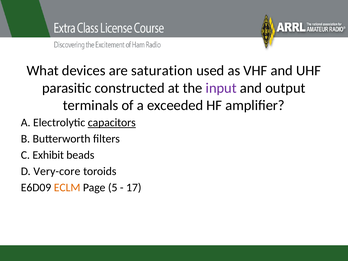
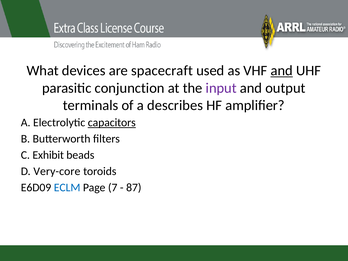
saturation: saturation -> spacecraft (162, 71)
and underline: none -> present (282, 71)
constructed: constructed -> conjunction (130, 88)
exceeded: exceeded -> describes (175, 105)
ECLM colour: orange -> blue (67, 188)
5: 5 -> 7 (113, 188)
17: 17 -> 87 (134, 188)
